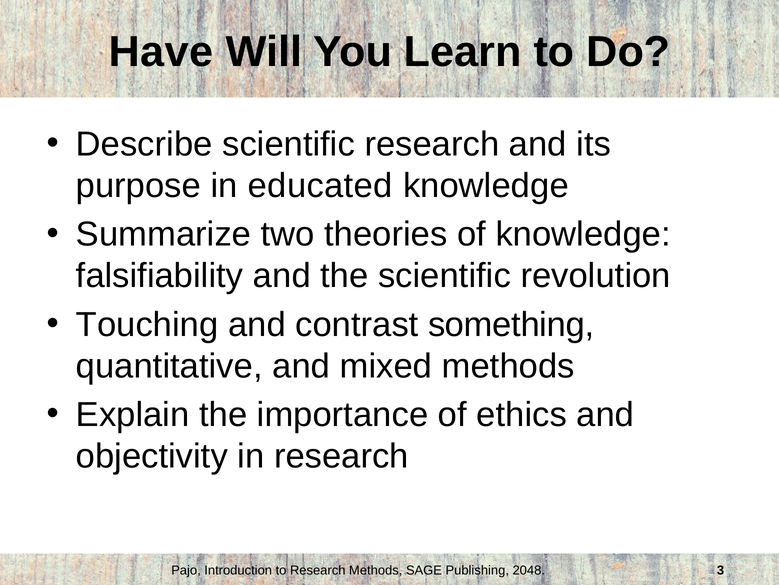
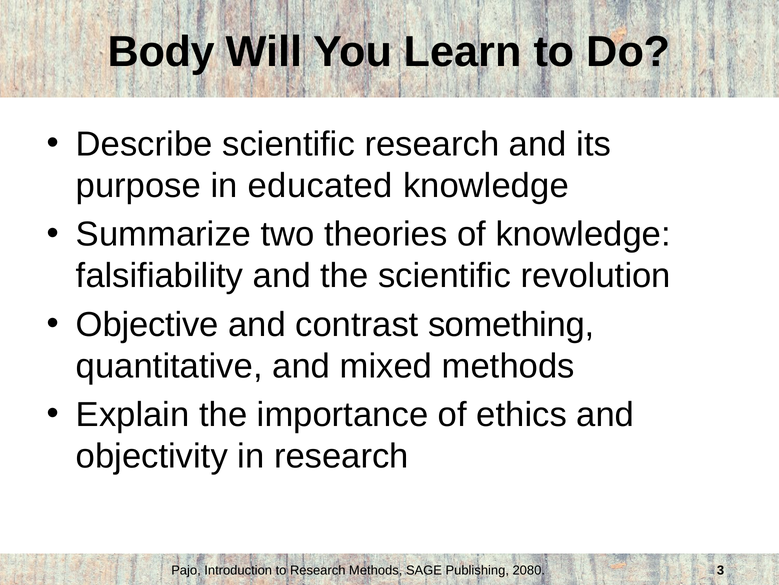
Have: Have -> Body (161, 52)
Touching: Touching -> Objective (147, 324)
2048: 2048 -> 2080 (529, 570)
